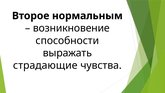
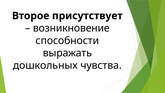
нормальным: нормальным -> присутствует (87, 16)
страдающие: страдающие -> дошкольных (45, 65)
